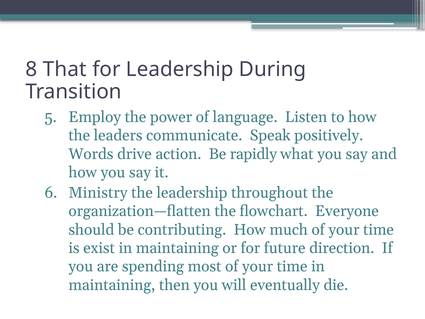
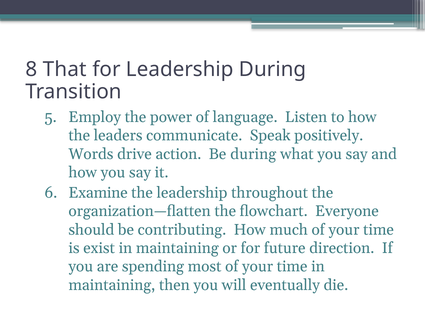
Be rapidly: rapidly -> during (253, 154)
Ministry: Ministry -> Examine (98, 193)
